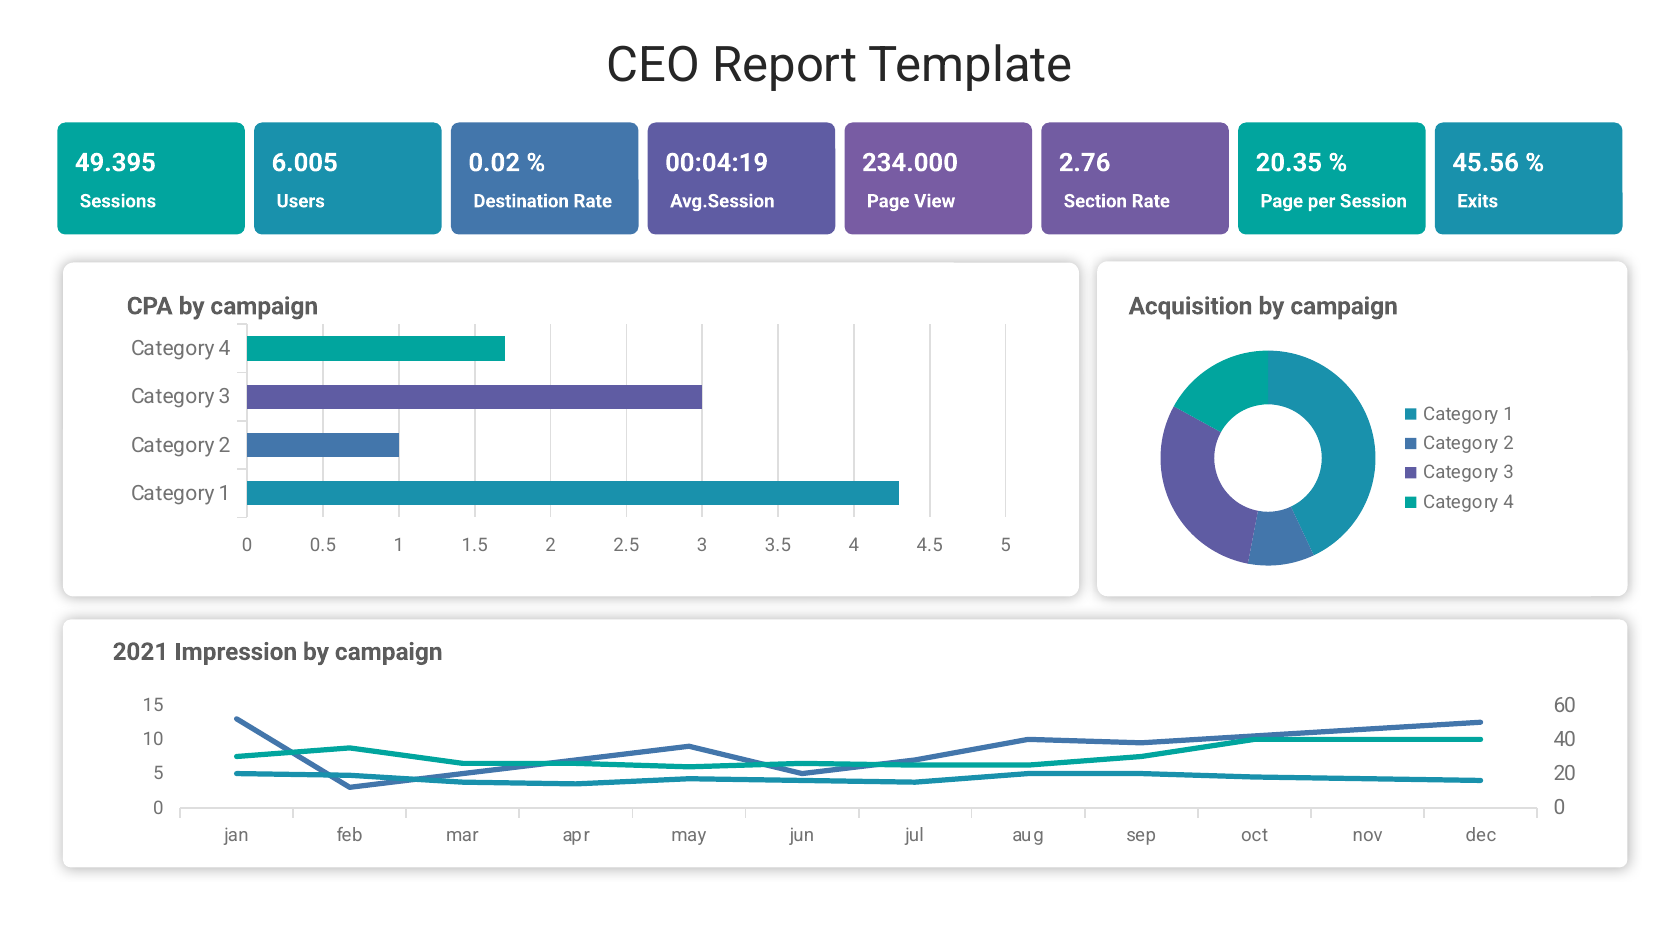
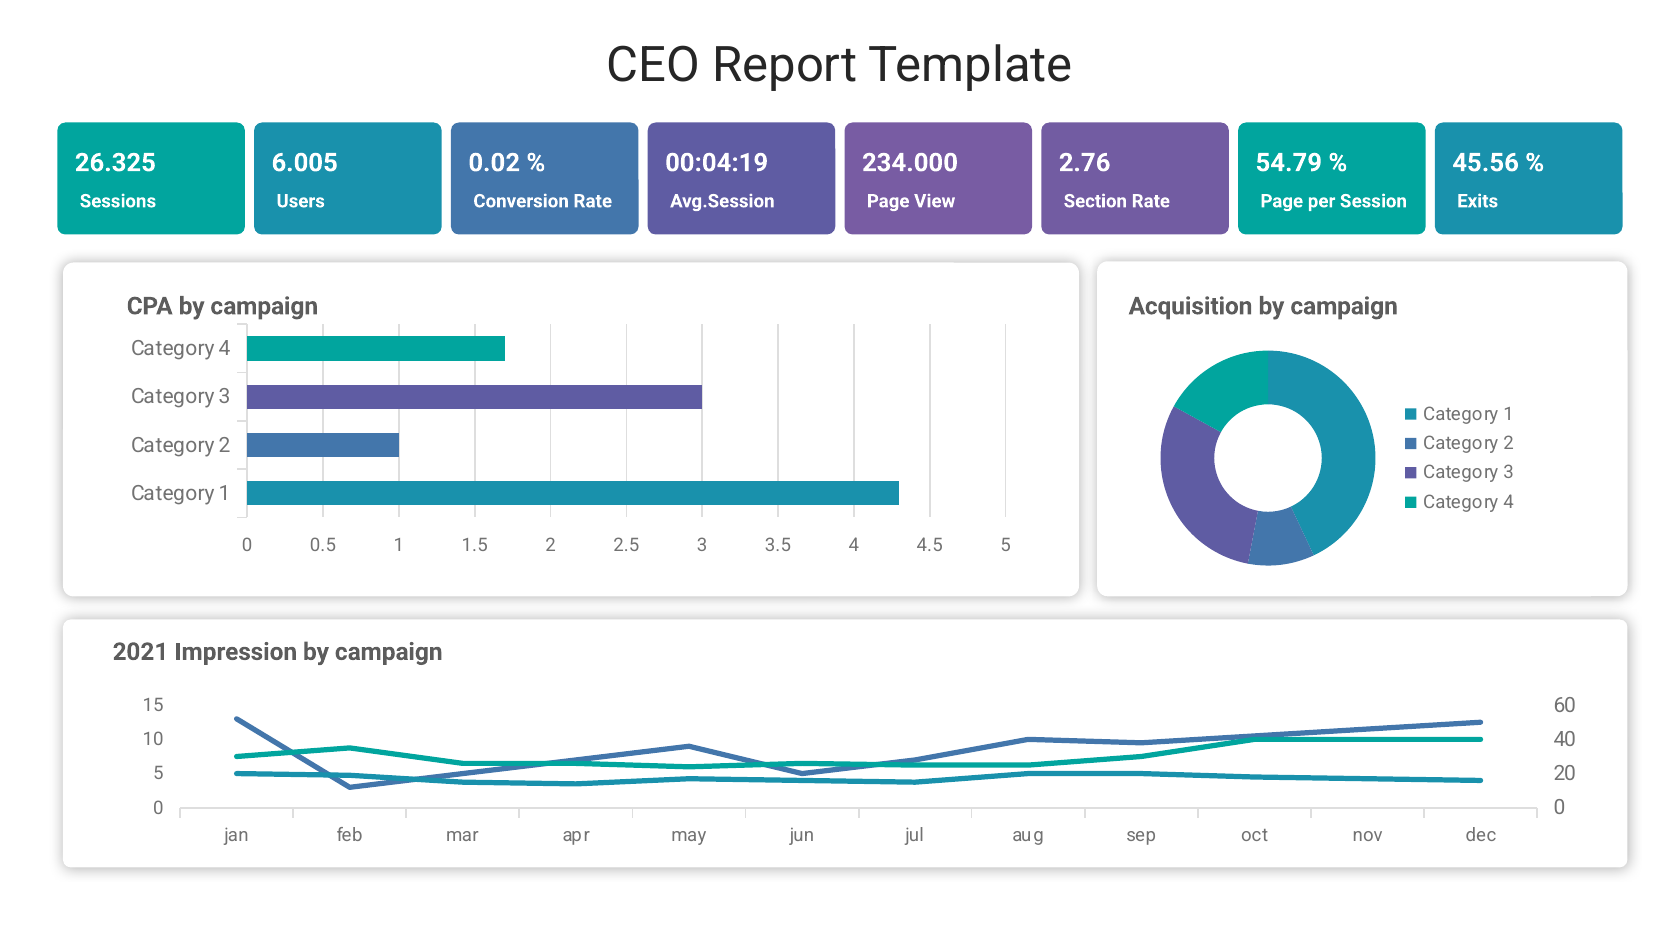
49.395: 49.395 -> 26.325 (115, 163)
20.35: 20.35 -> 54.79 (1289, 163)
Destination: Destination -> Conversion (521, 201)
